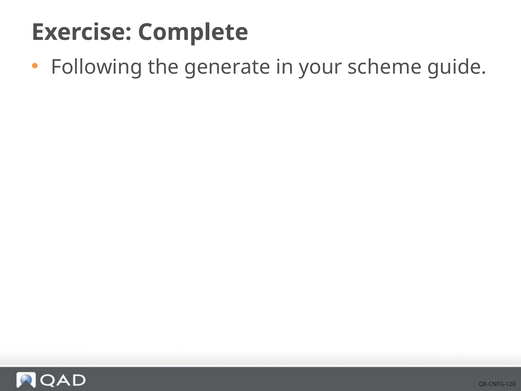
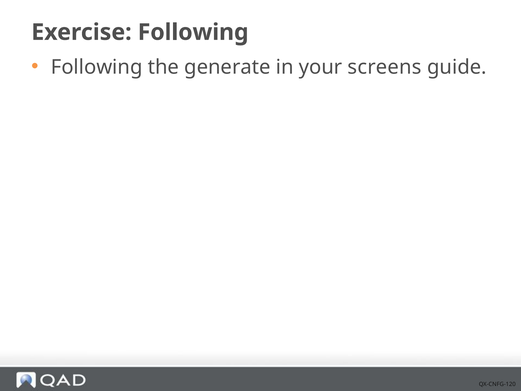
Exercise Complete: Complete -> Following (193, 32)
scheme: scheme -> screens (385, 67)
